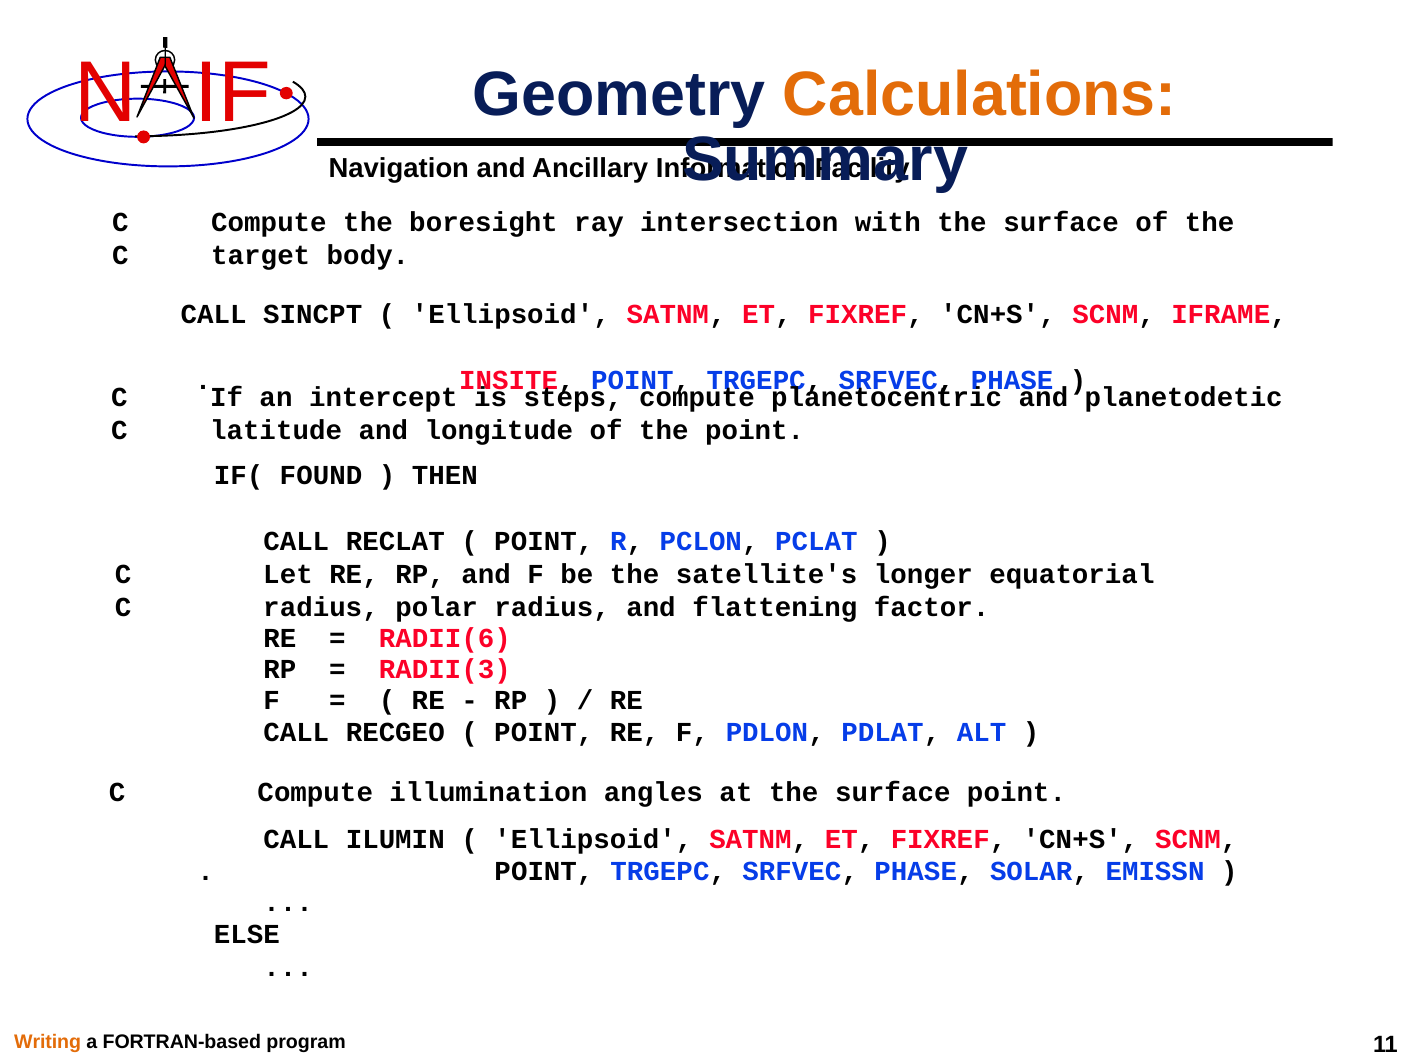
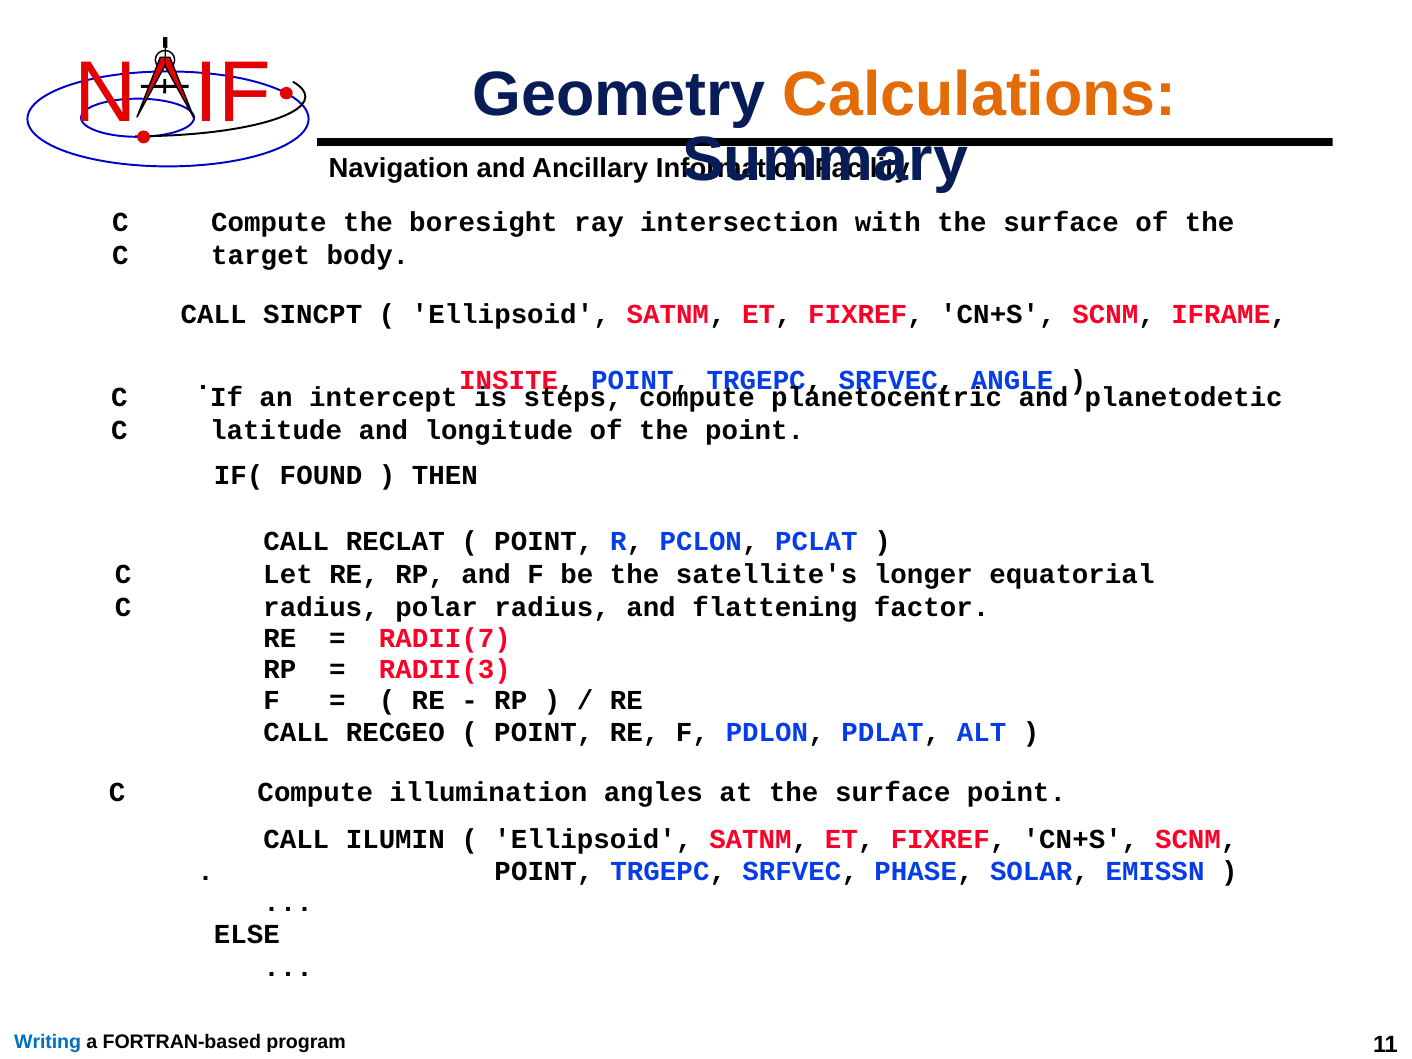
PHASE: PHASE -> ANGLE (1012, 380)
RADII(6: RADII(6 -> RADII(7 (445, 638)
Writing colour: orange -> blue (48, 1042)
